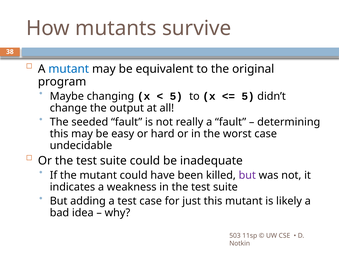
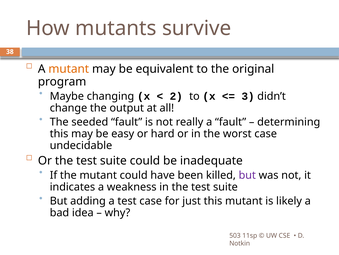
mutant colour: blue -> orange (69, 69)
5: 5 -> 2 (176, 96)
5: 5 -> 3 (248, 96)
